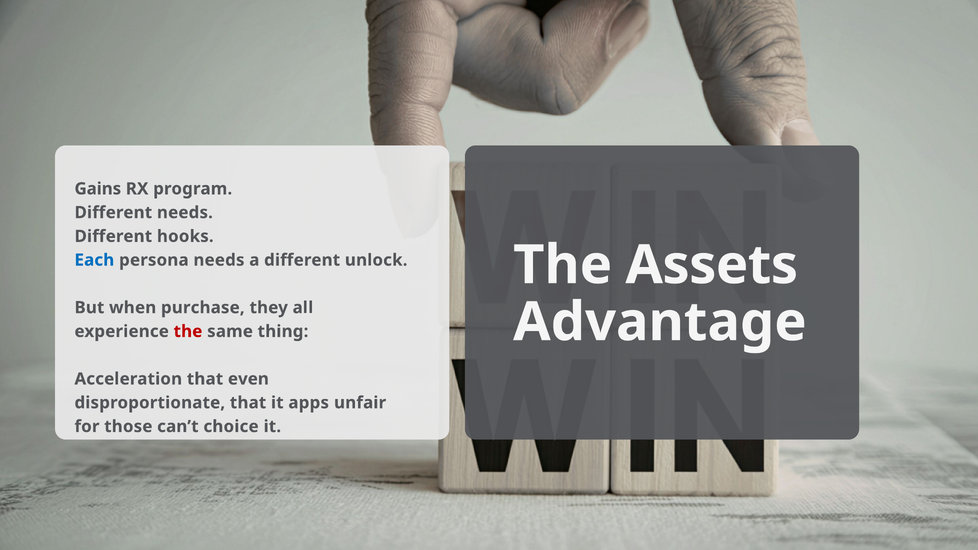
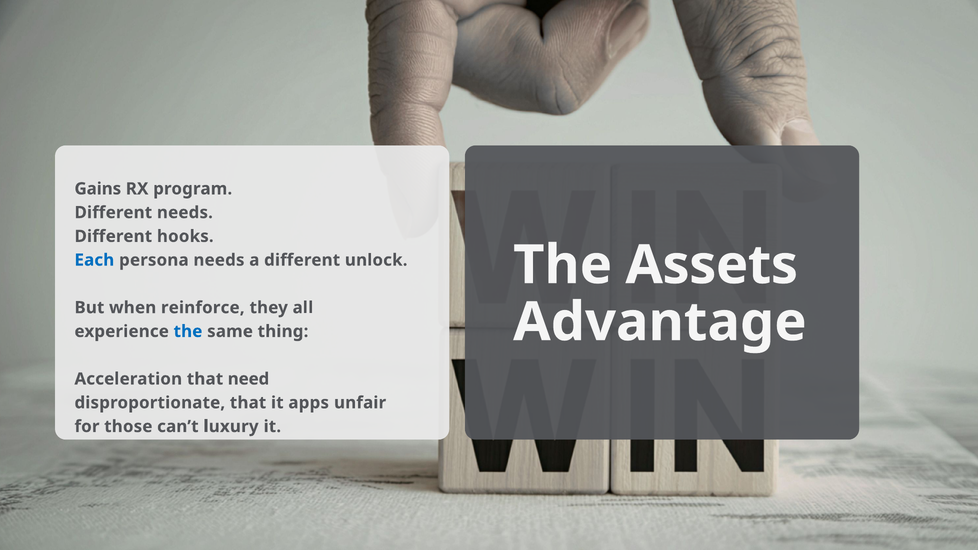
purchase: purchase -> reinforce (203, 308)
the colour: red -> blue (188, 331)
even: even -> need (248, 379)
choice: choice -> luxury (231, 427)
